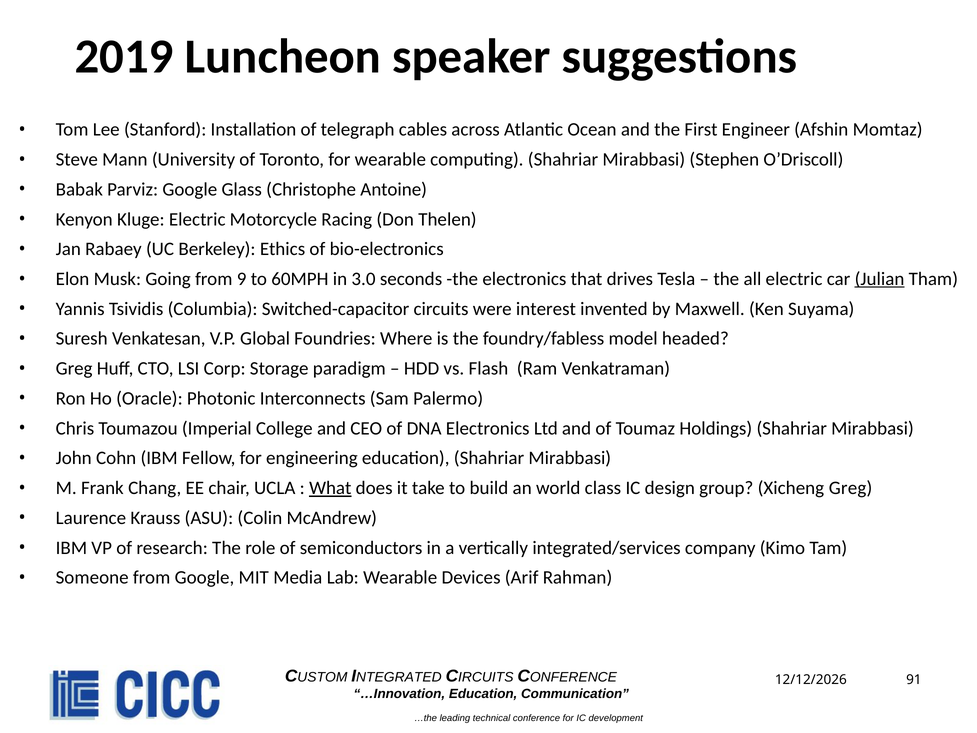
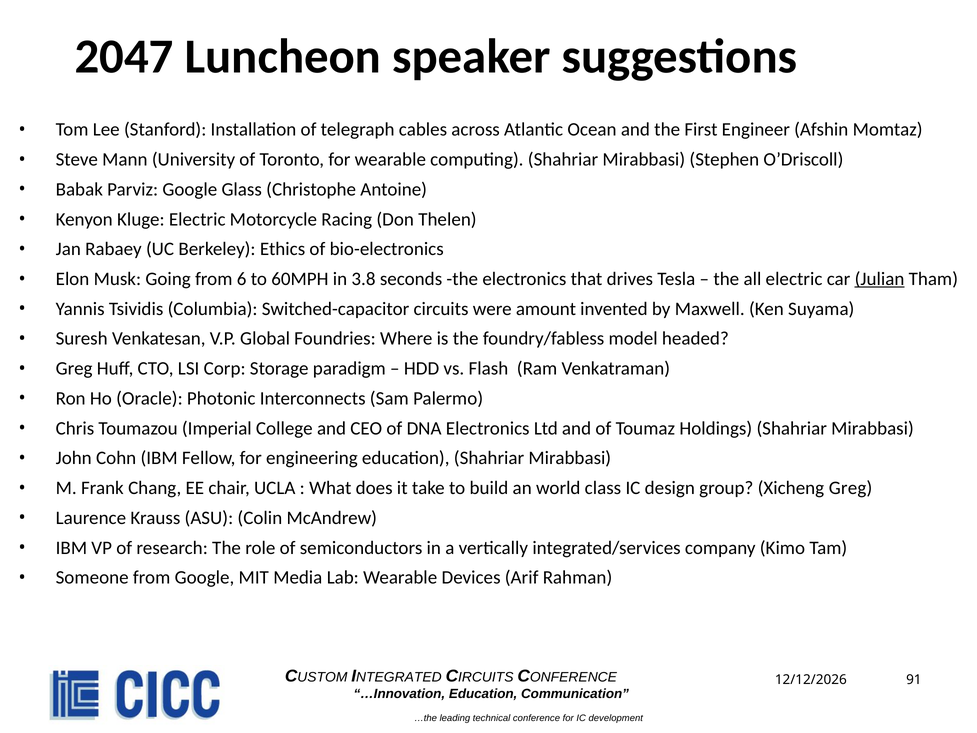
2019: 2019 -> 2047 (124, 56)
9: 9 -> 6 (242, 279)
3.0: 3.0 -> 3.8 (364, 279)
interest: interest -> amount (546, 309)
What underline: present -> none (330, 488)
